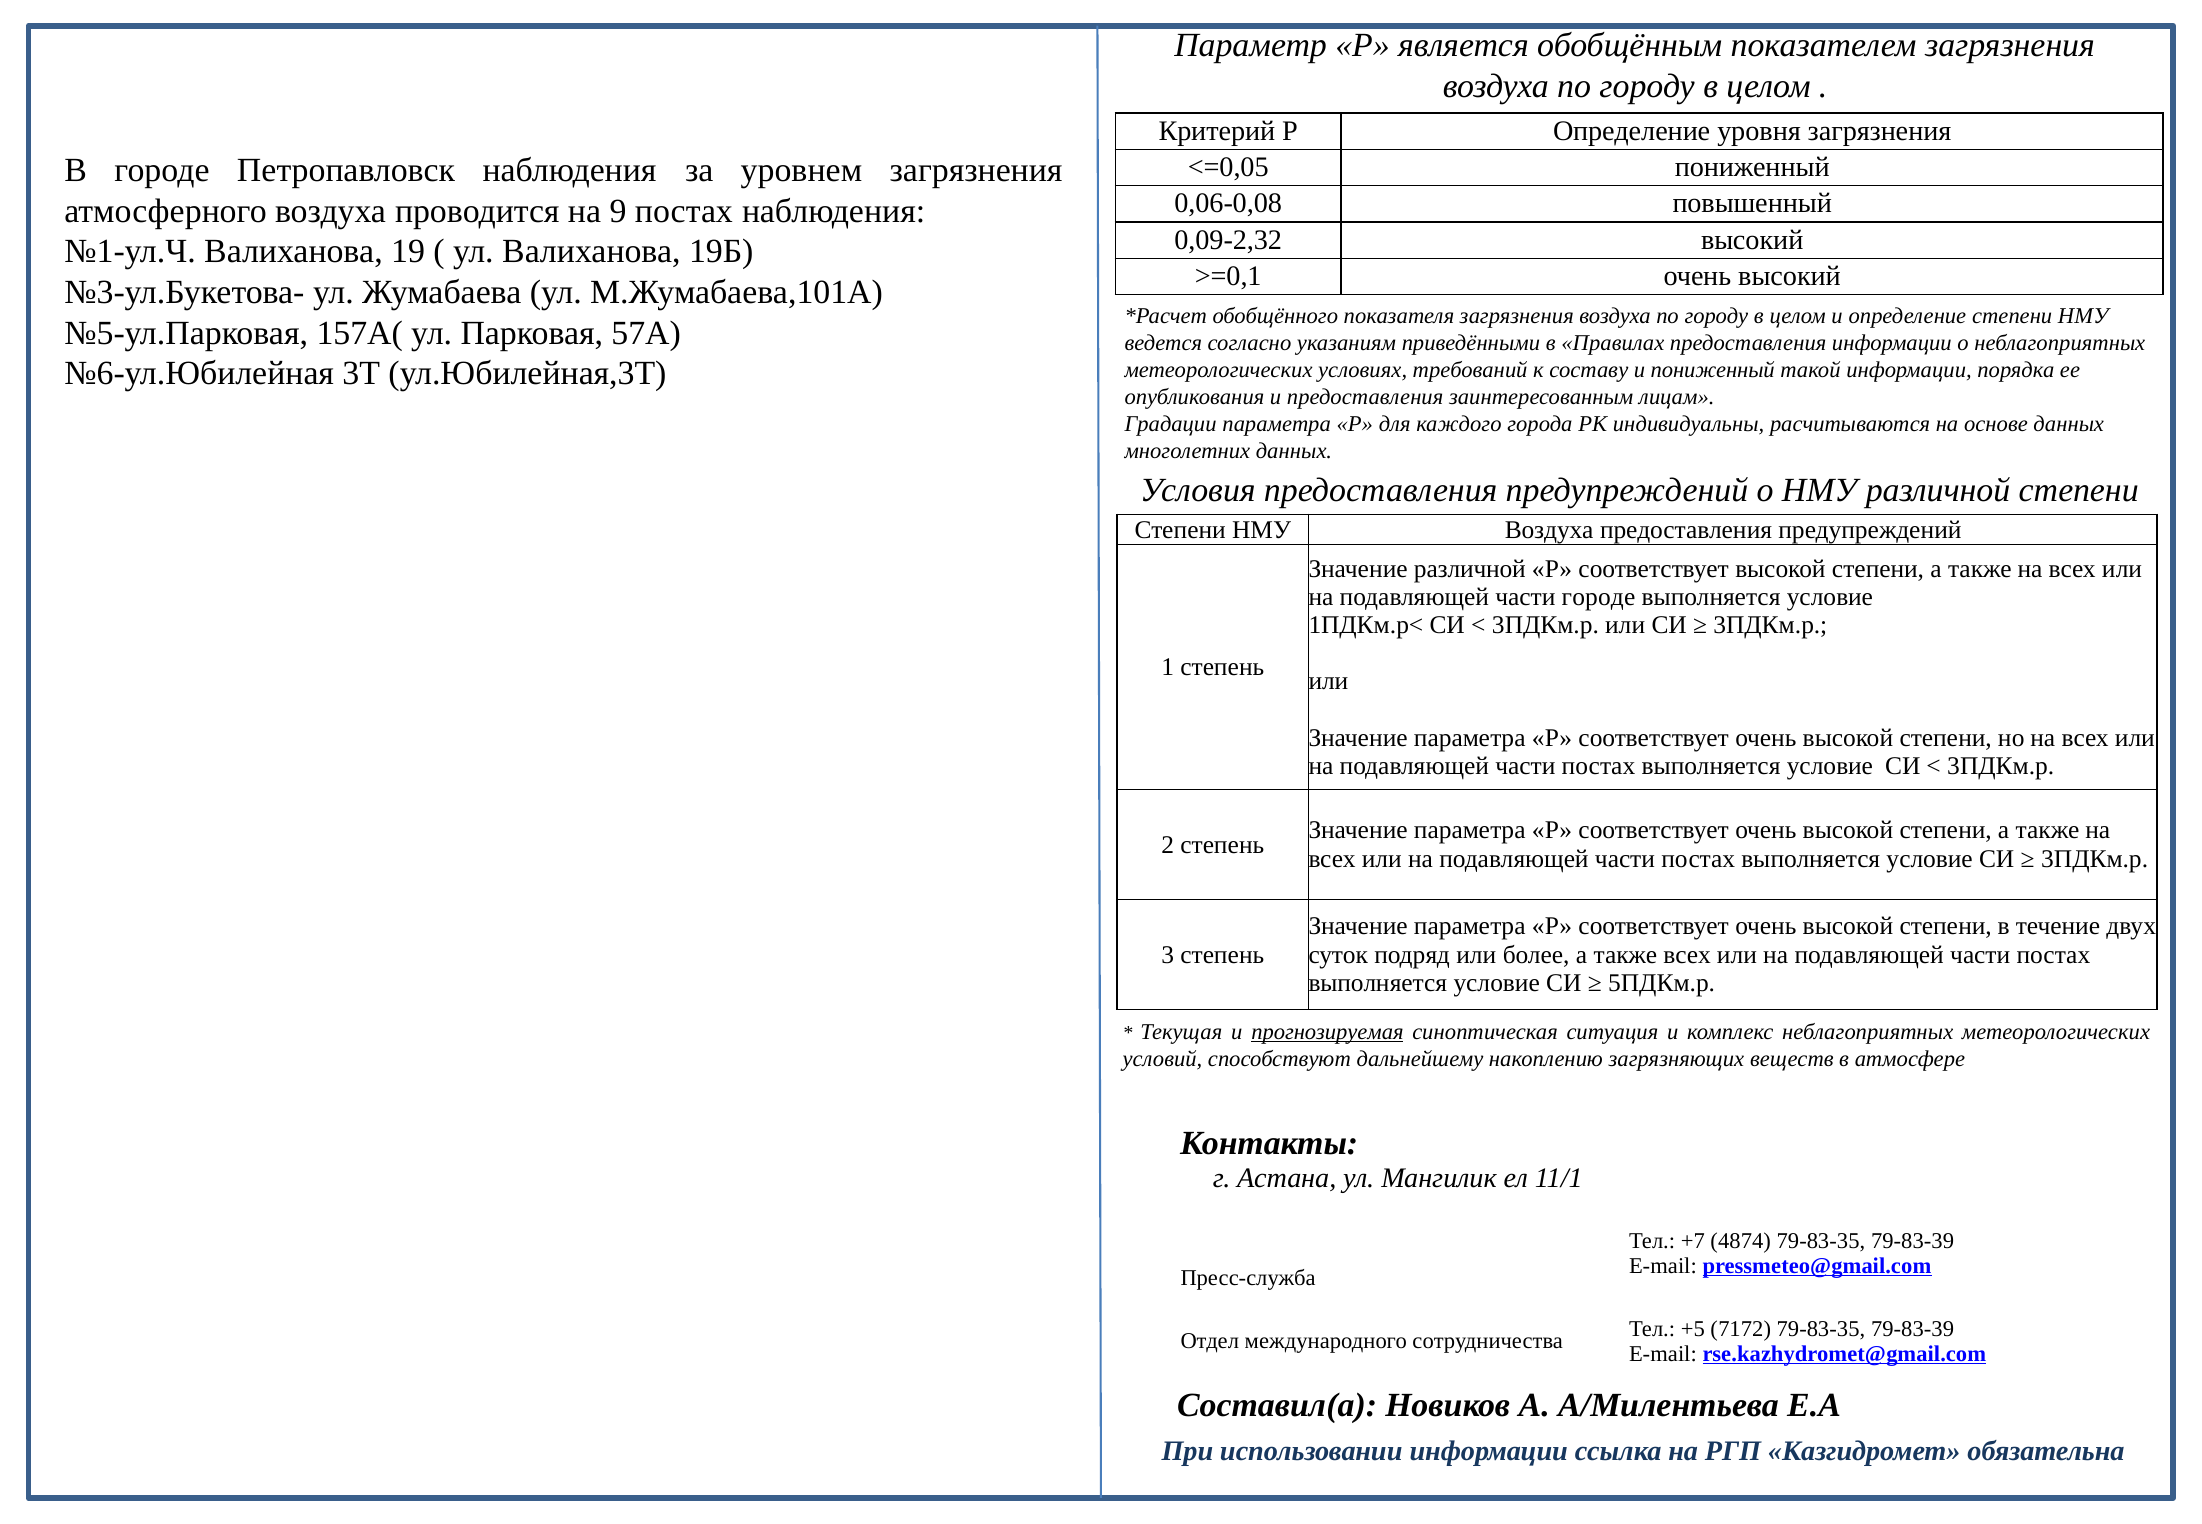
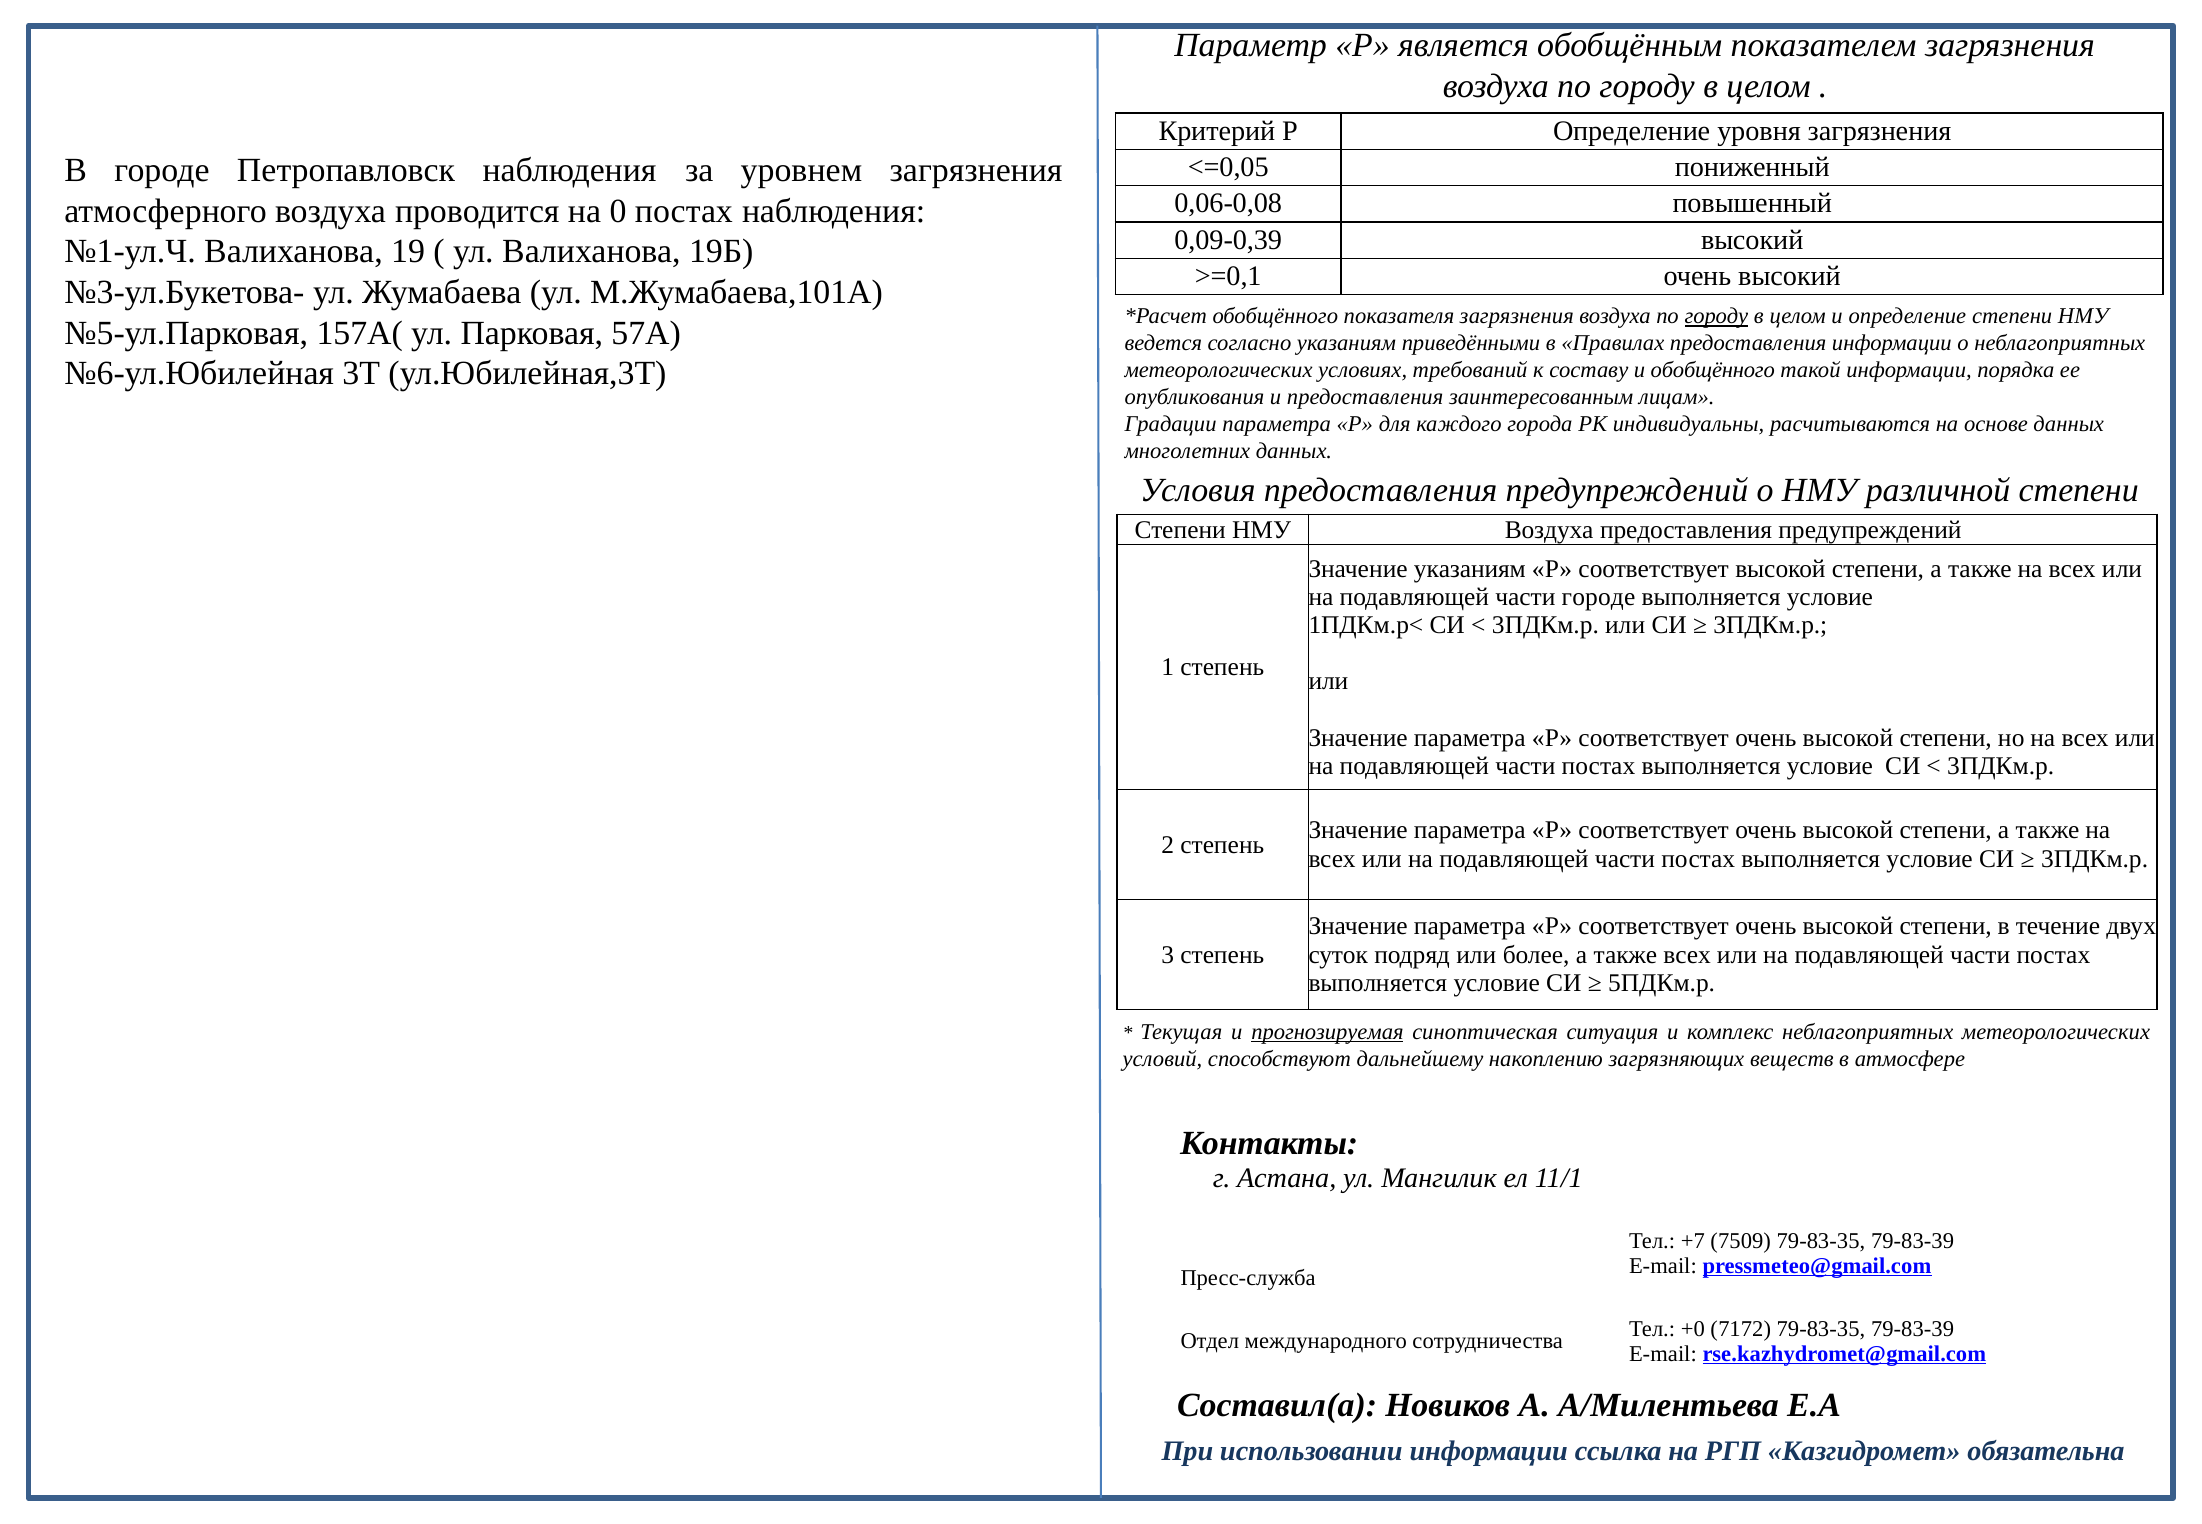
9: 9 -> 0 (618, 211)
0,09-2,32: 0,09-2,32 -> 0,09-0,39 (1228, 240)
городу underline: none -> present (1716, 316)
и пониженный: пониженный -> обобщённого (1713, 370)
Значение различной: различной -> указаниям (1470, 569)
4874: 4874 -> 7509 (1741, 1241)
+5: +5 -> +0 (1693, 1329)
